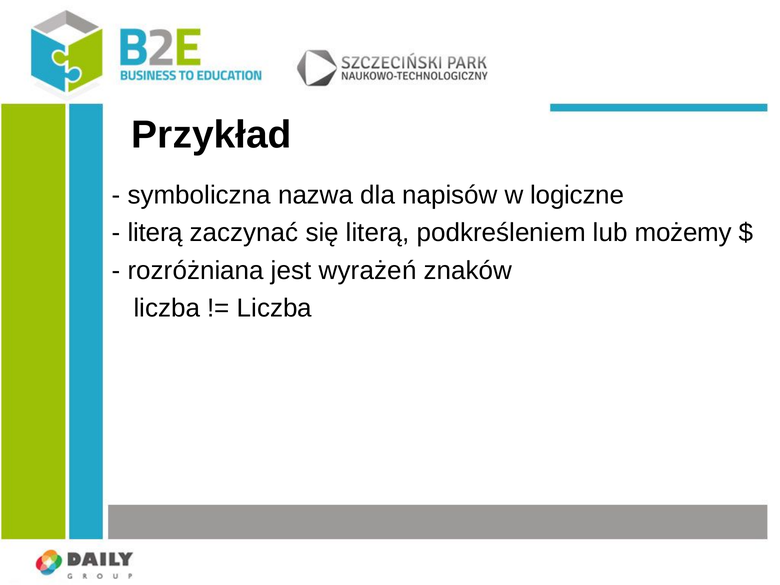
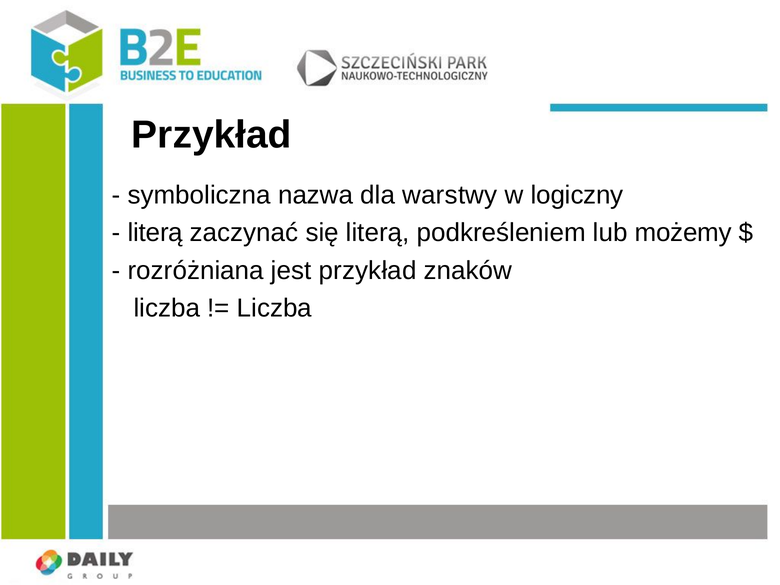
napisów: napisów -> warstwy (450, 195)
logiczne: logiczne -> logiczny (577, 195)
jest wyrażeń: wyrażeń -> przykład (368, 270)
